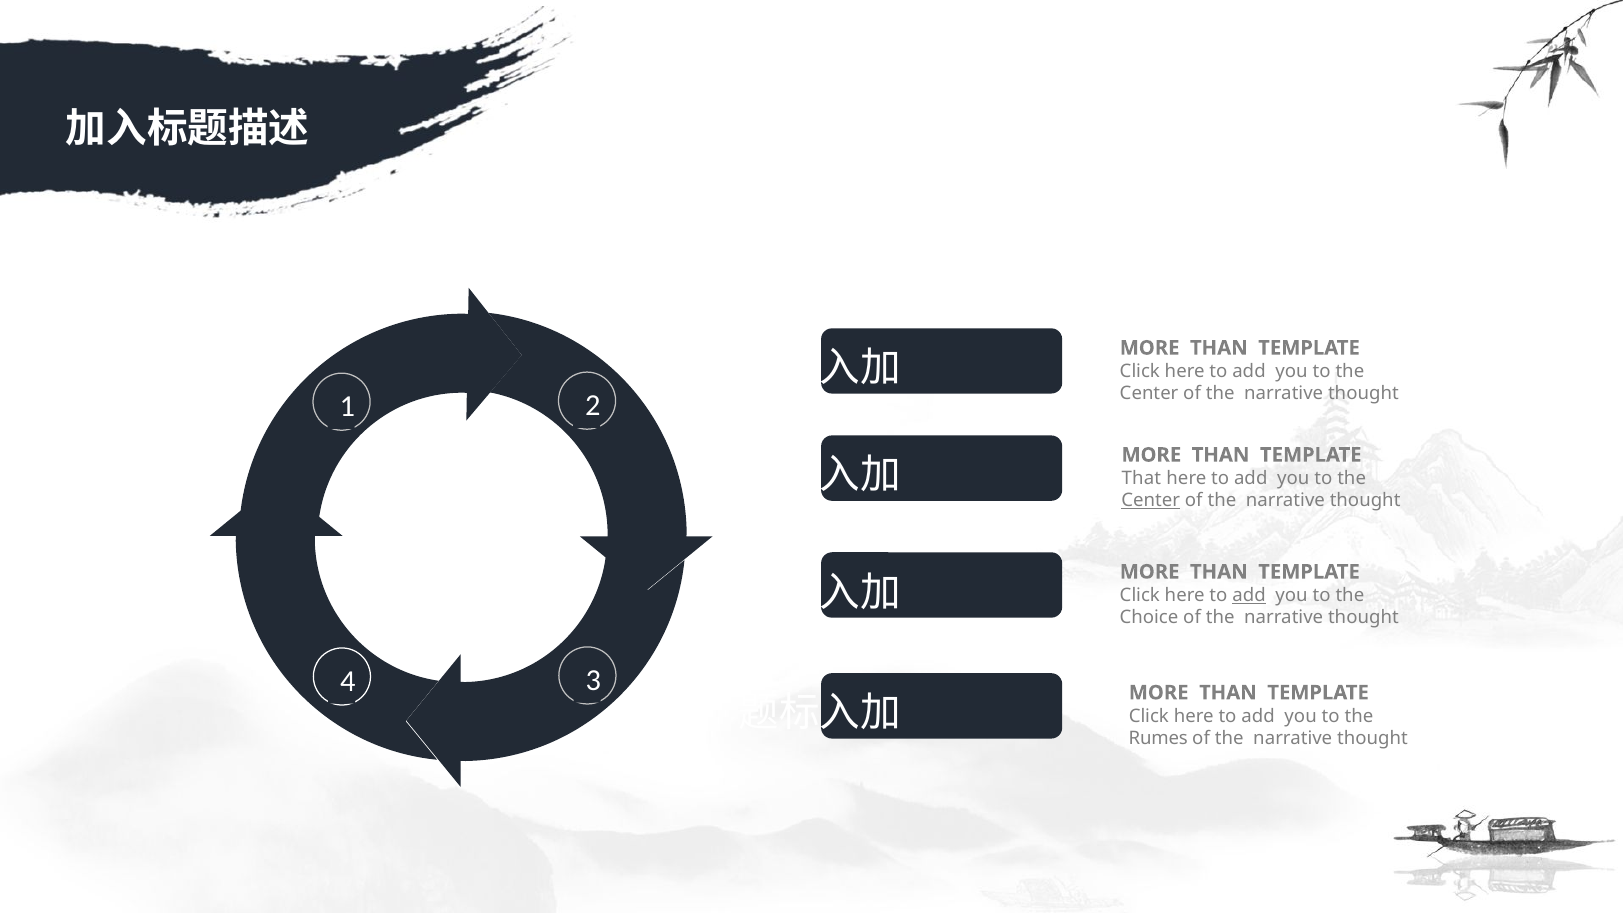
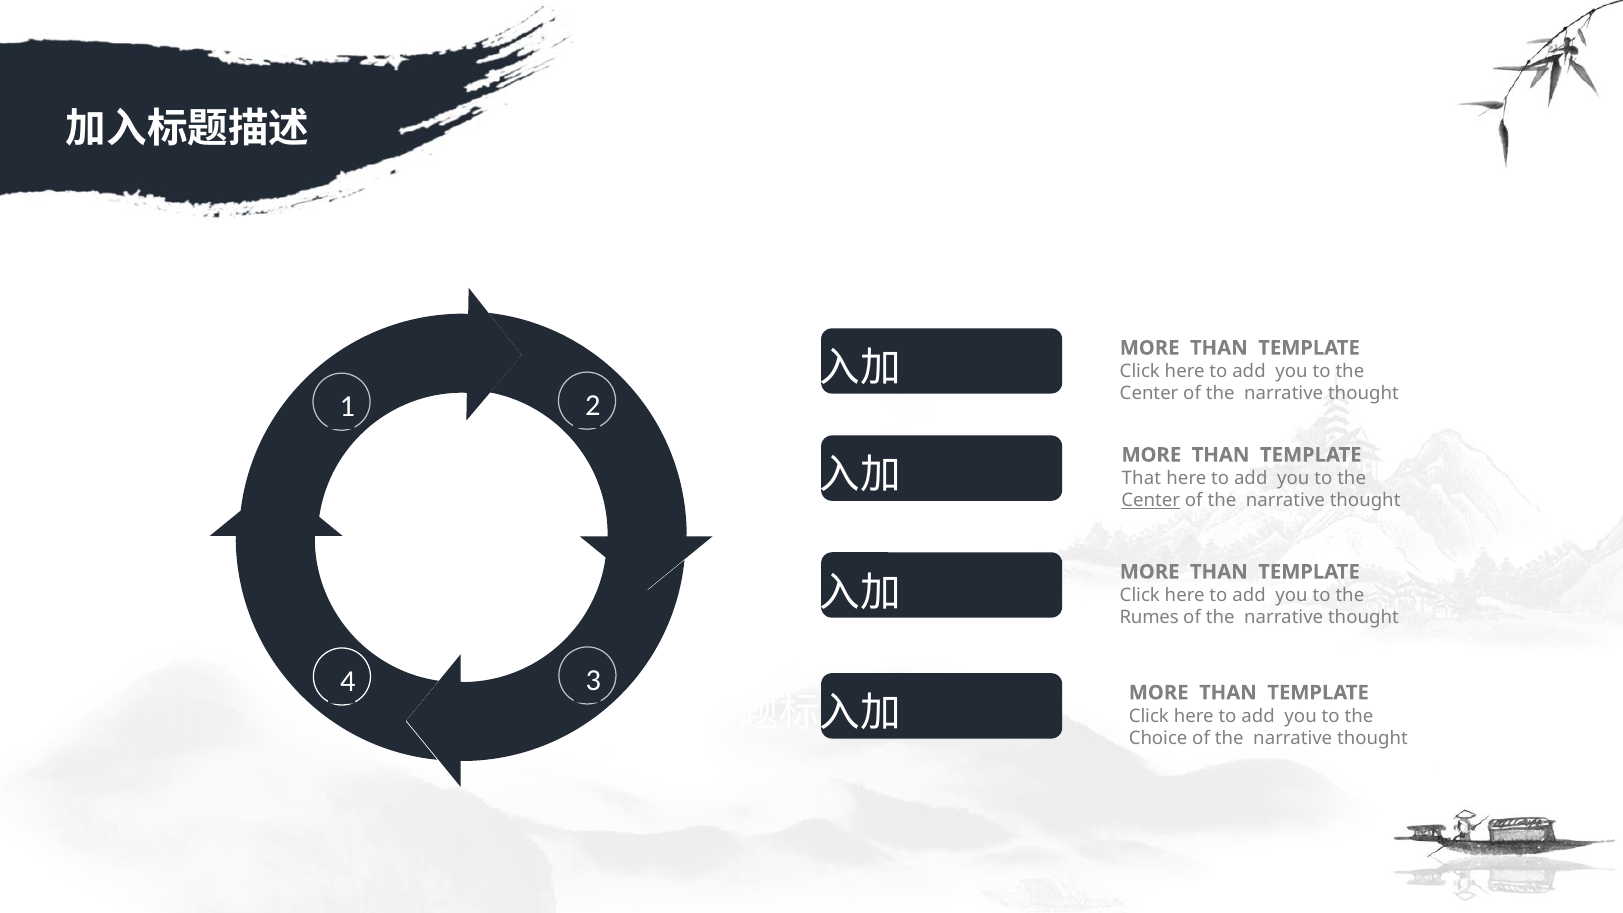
add underline: present -> none (1249, 595)
Choice: Choice -> Rumes (1149, 618)
Rumes: Rumes -> Choice (1158, 738)
